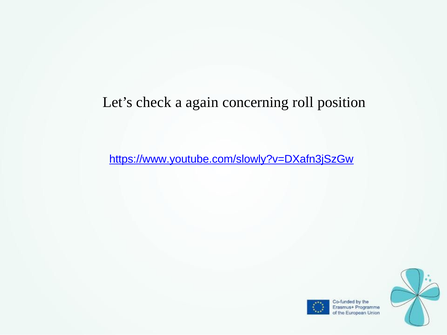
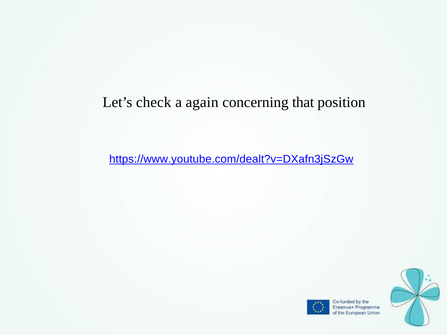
roll: roll -> that (303, 102)
https://www.youtube.com/slowly?v=DXafn3jSzGw: https://www.youtube.com/slowly?v=DXafn3jSzGw -> https://www.youtube.com/dealt?v=DXafn3jSzGw (231, 159)
